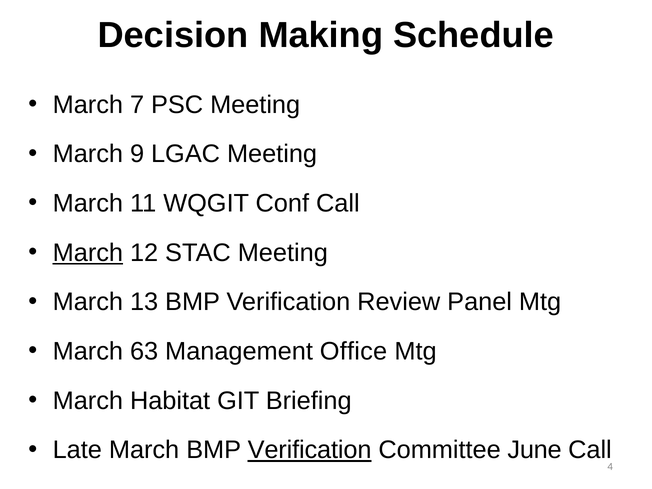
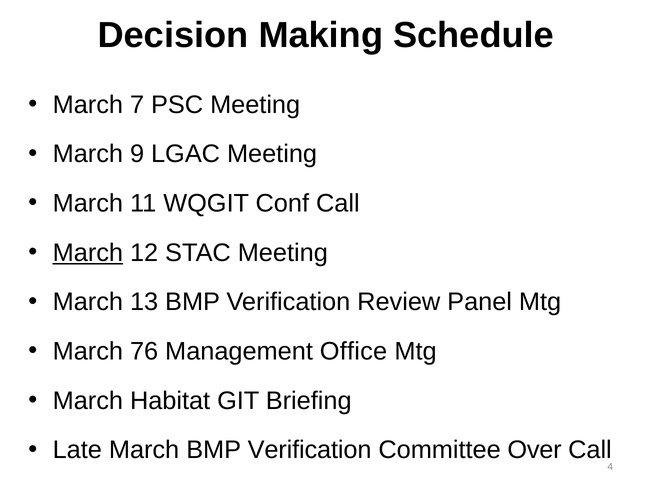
63: 63 -> 76 (144, 351)
Verification underline: present -> none (310, 450)
June: June -> Over (535, 450)
